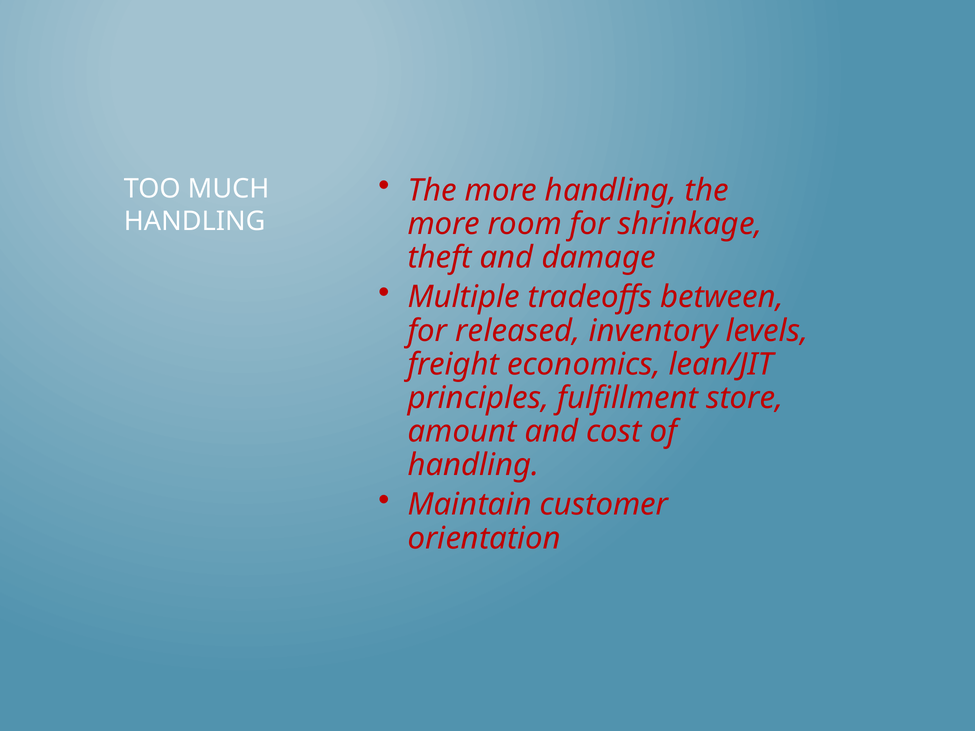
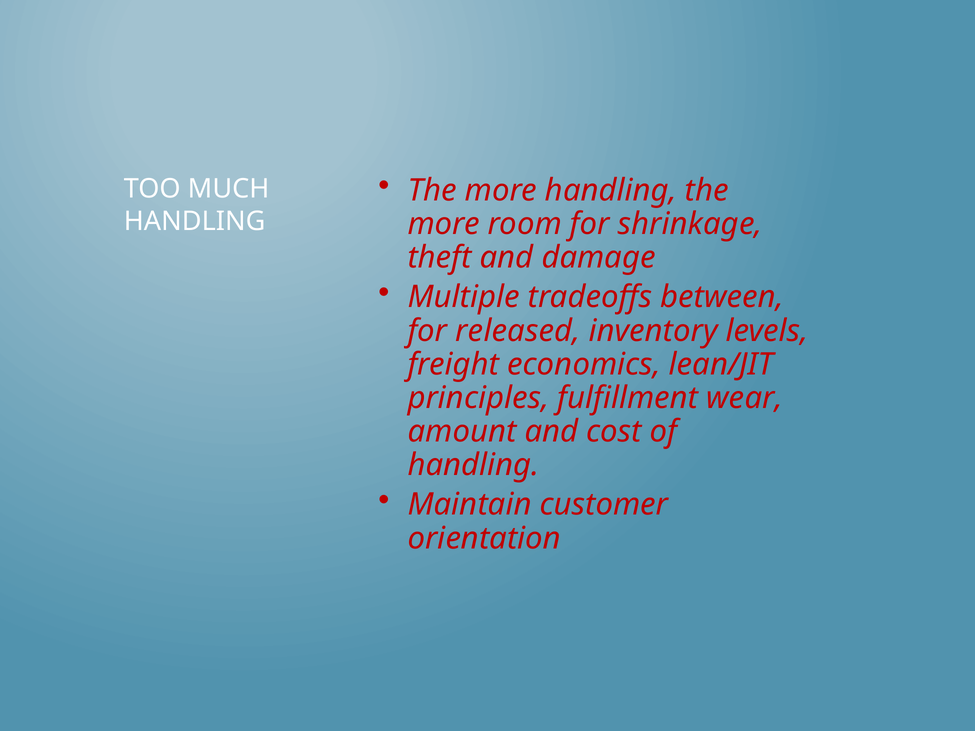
store: store -> wear (745, 398)
